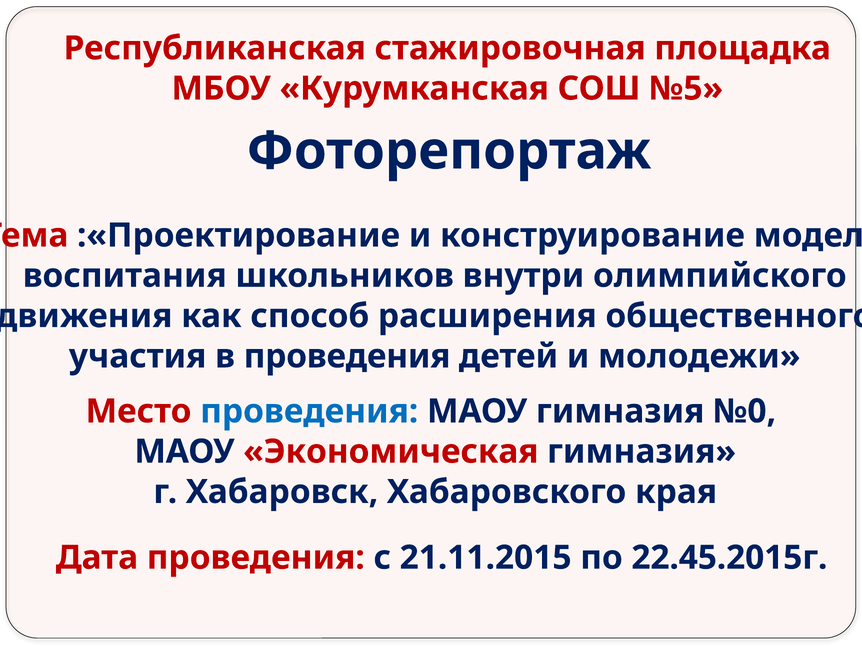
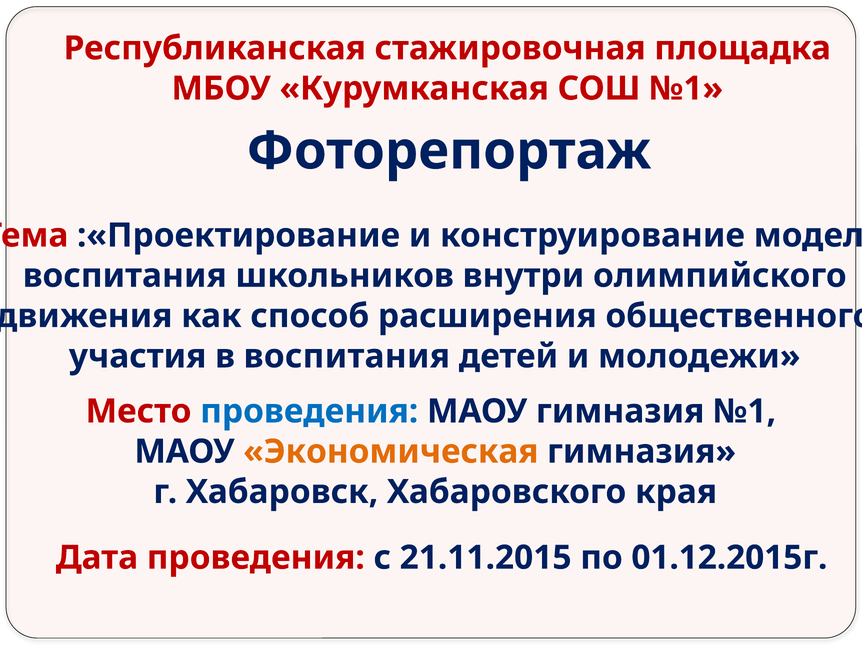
СОШ №5: №5 -> №1 (686, 88)
в проведения: проведения -> воспитания (347, 356)
гимназия №0: №0 -> №1 (745, 411)
Экономическая colour: red -> orange (391, 451)
22.45.2015г: 22.45.2015г -> 01.12.2015г (729, 557)
